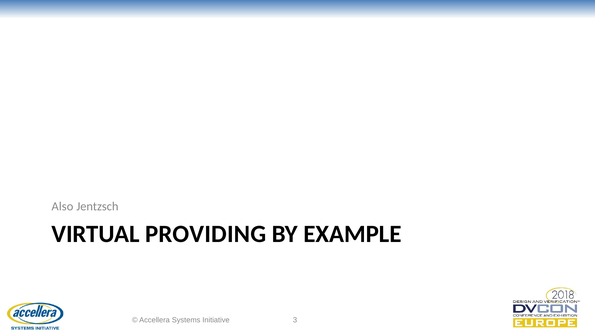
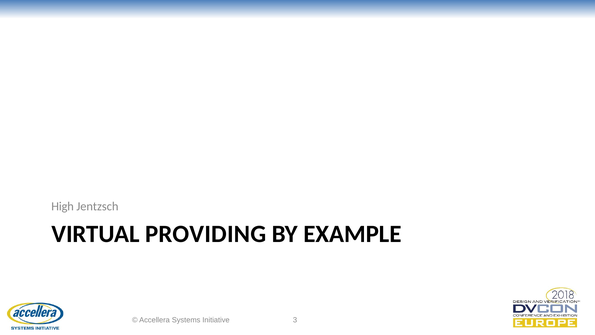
Also: Also -> High (63, 206)
